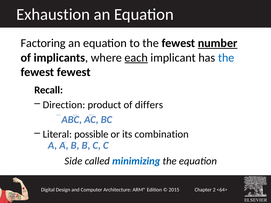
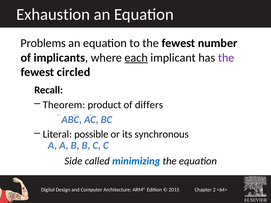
Factoring: Factoring -> Problems (43, 43)
number underline: present -> none (218, 43)
the colour: blue -> purple (226, 58)
fewest fewest: fewest -> circled (74, 72)
Direction: Direction -> Theorem (64, 105)
combination: combination -> synchronous (162, 134)
